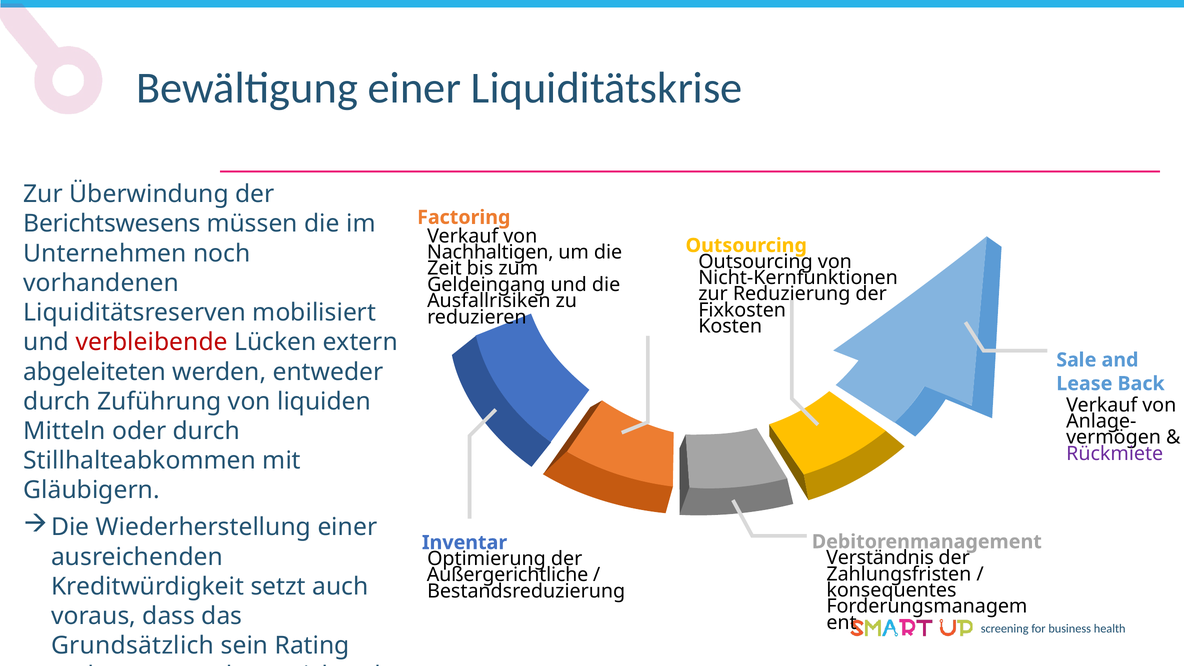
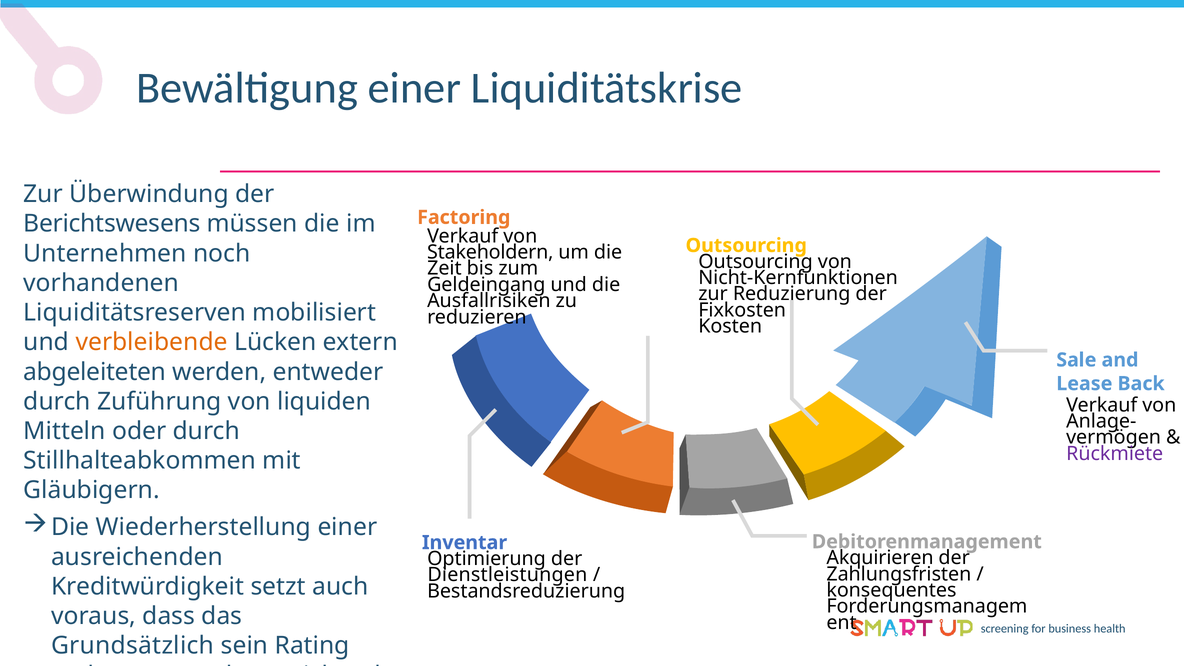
Nachhaltigen: Nachhaltigen -> Stakeholdern (490, 252)
verbleibende colour: red -> orange (152, 342)
Verständnis: Verständnis -> Akquirieren (880, 558)
Außergerichtliche: Außergerichtliche -> Dienstleistungen (507, 575)
